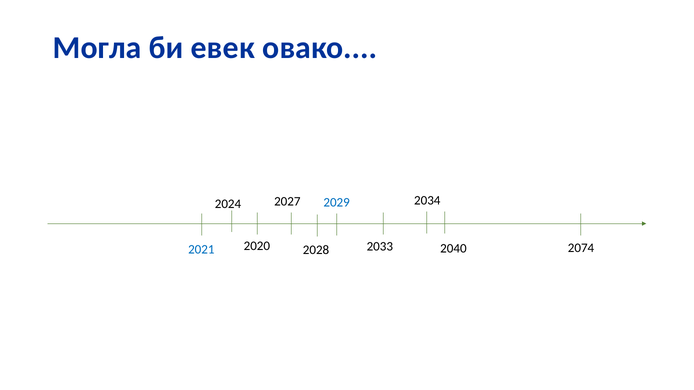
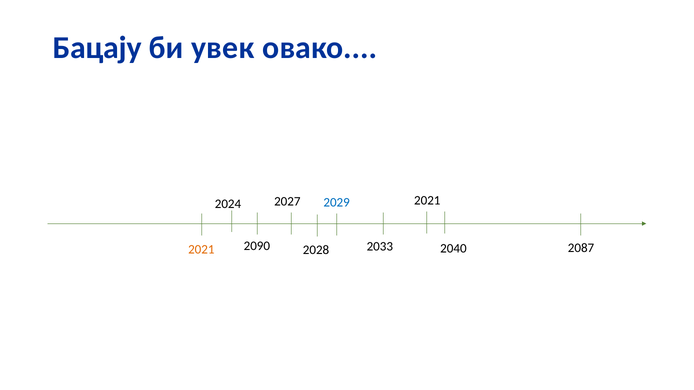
Могла: Могла -> Бацају (97, 48)
евек: евек -> увек (223, 48)
2034: 2034 -> 2021 (427, 201)
2020: 2020 -> 2090 (257, 246)
2074: 2074 -> 2087 (581, 248)
2021 colour: blue -> orange (201, 250)
